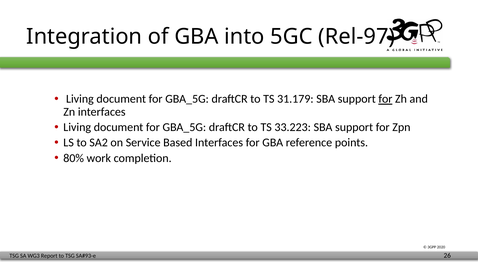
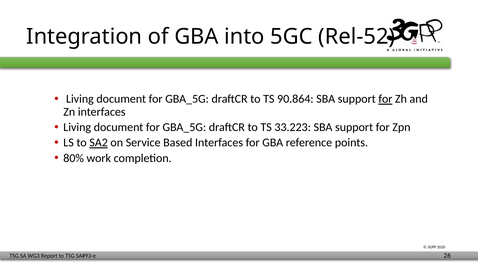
Rel-97: Rel-97 -> Rel-52 (357, 37)
31.179: 31.179 -> 90.864 (295, 99)
SA2 underline: none -> present (99, 143)
